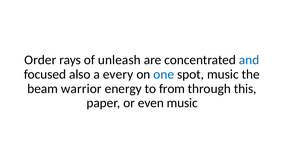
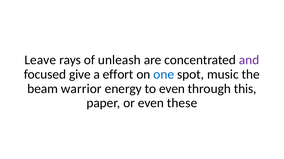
Order: Order -> Leave (40, 60)
and colour: blue -> purple (249, 60)
also: also -> give (80, 75)
every: every -> effort (118, 75)
to from: from -> even (172, 89)
even music: music -> these (182, 103)
